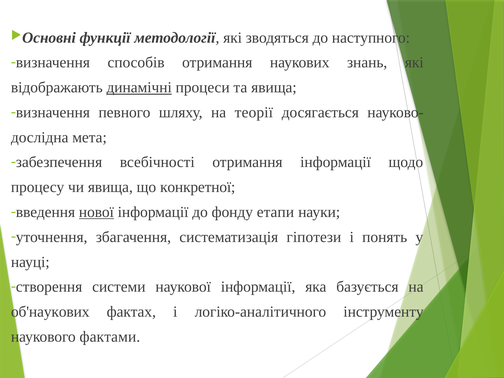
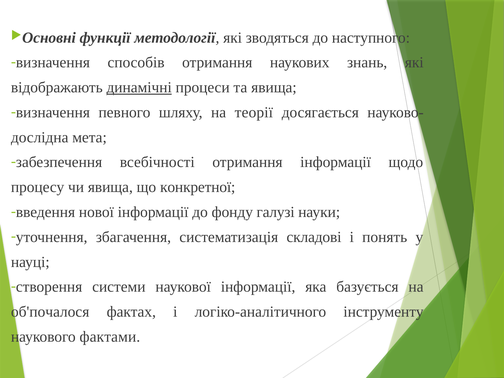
нової underline: present -> none (96, 212)
етапи: етапи -> галузі (276, 212)
гіпотези: гіпотези -> складові (314, 237)
об'наукових: об'наукових -> об'почалося (50, 312)
